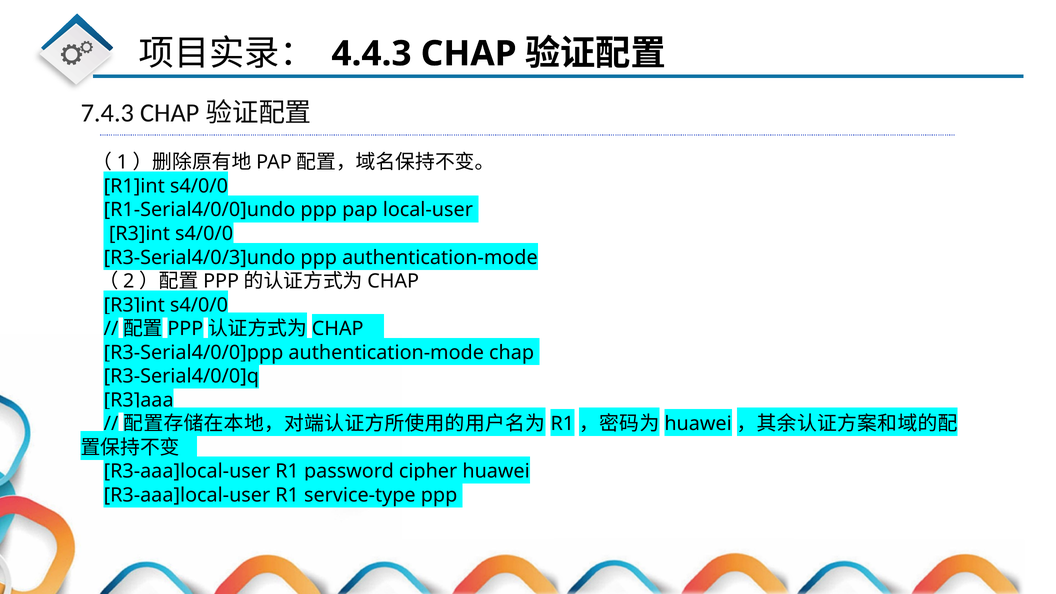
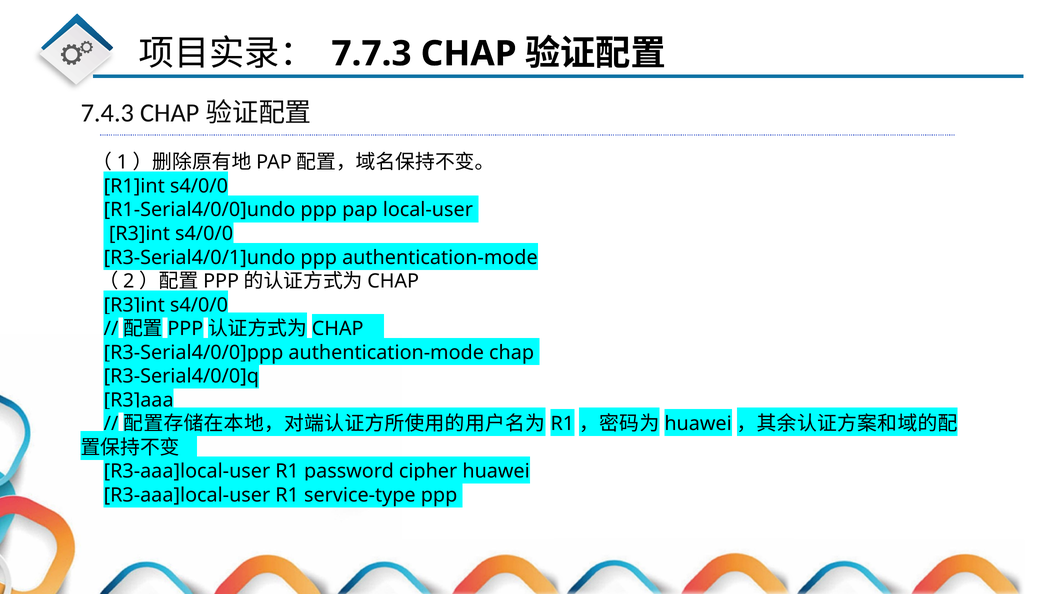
4.4.3: 4.4.3 -> 7.7.3 (372, 54)
R3-Serial4/0/3]undo: R3-Serial4/0/3]undo -> R3-Serial4/0/1]undo (200, 257)
